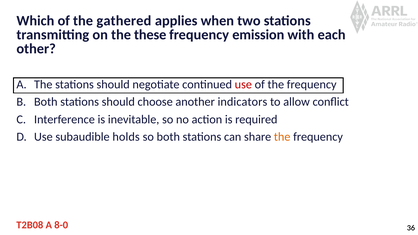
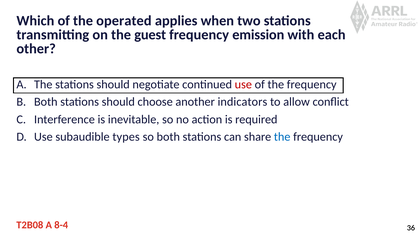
gathered: gathered -> operated (124, 21)
these: these -> guest (150, 35)
holds: holds -> types (126, 137)
the colour: orange -> blue (282, 137)
8-0: 8-0 -> 8-4 (61, 225)
